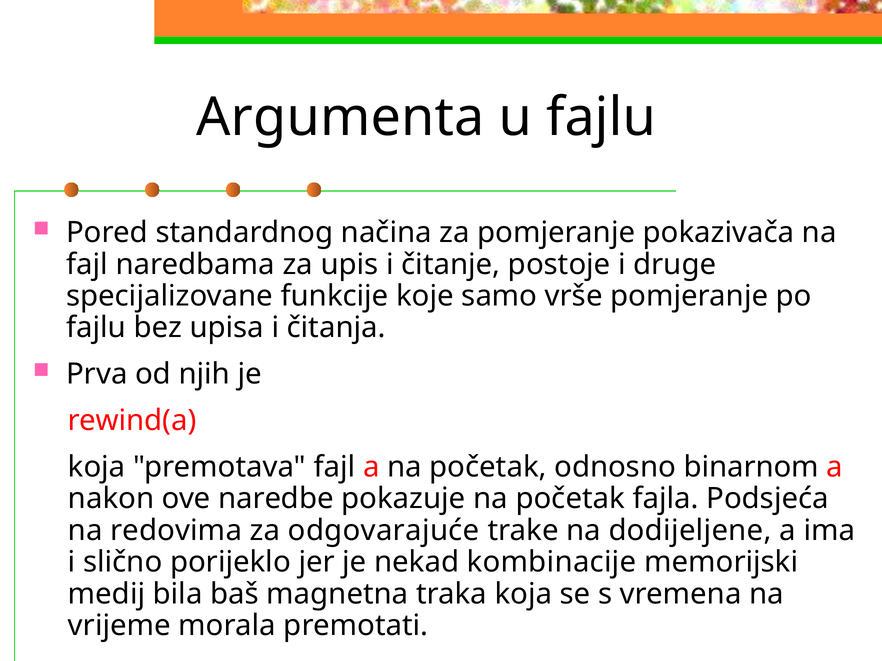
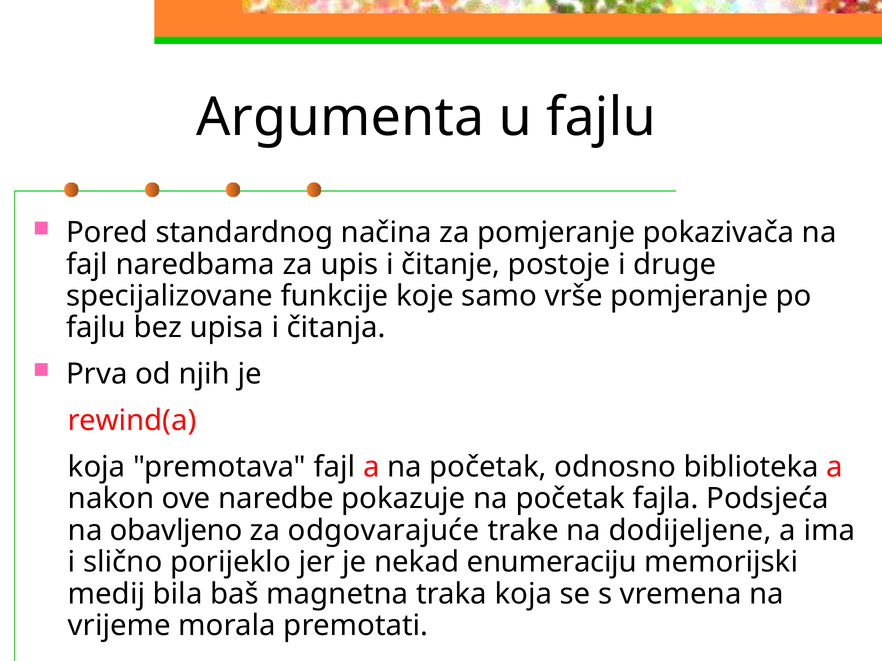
binarnom: binarnom -> biblioteka (751, 467)
redovima: redovima -> obavljeno (176, 531)
kombinacije: kombinacije -> enumeraciju (552, 563)
